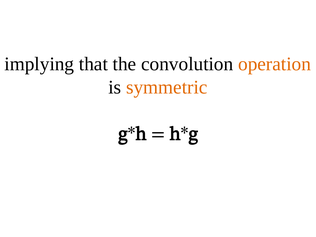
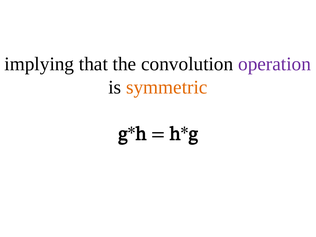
operation colour: orange -> purple (275, 64)
